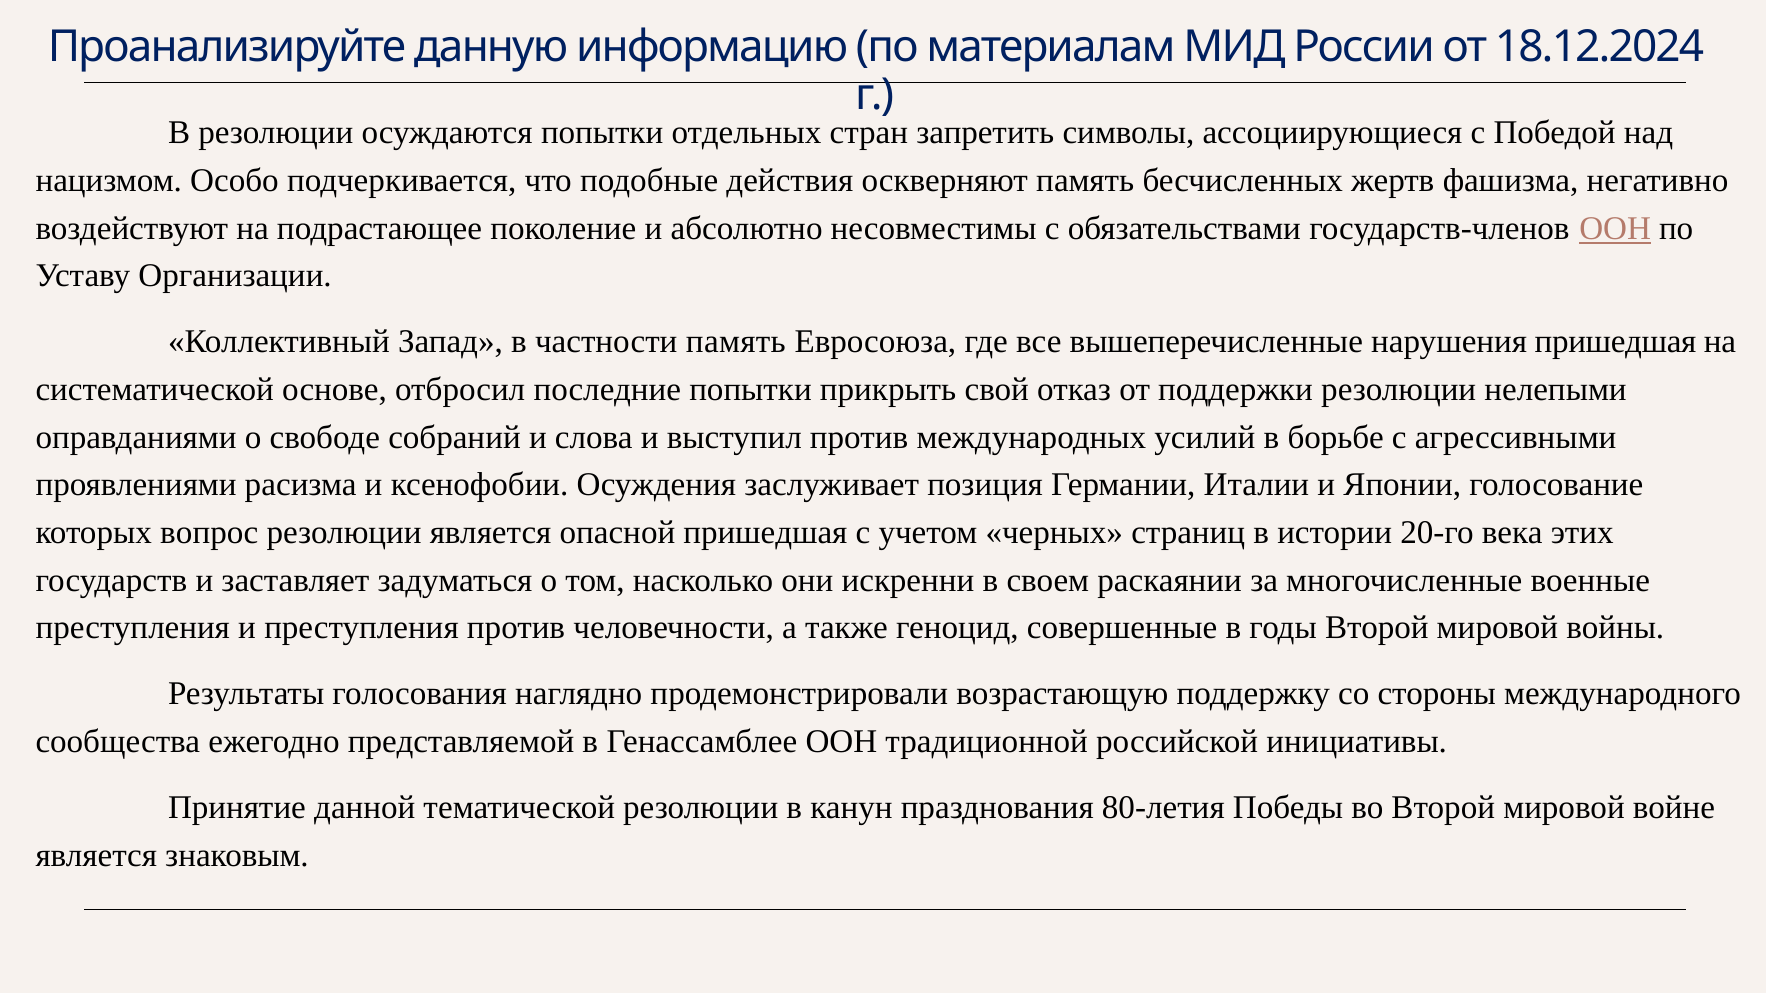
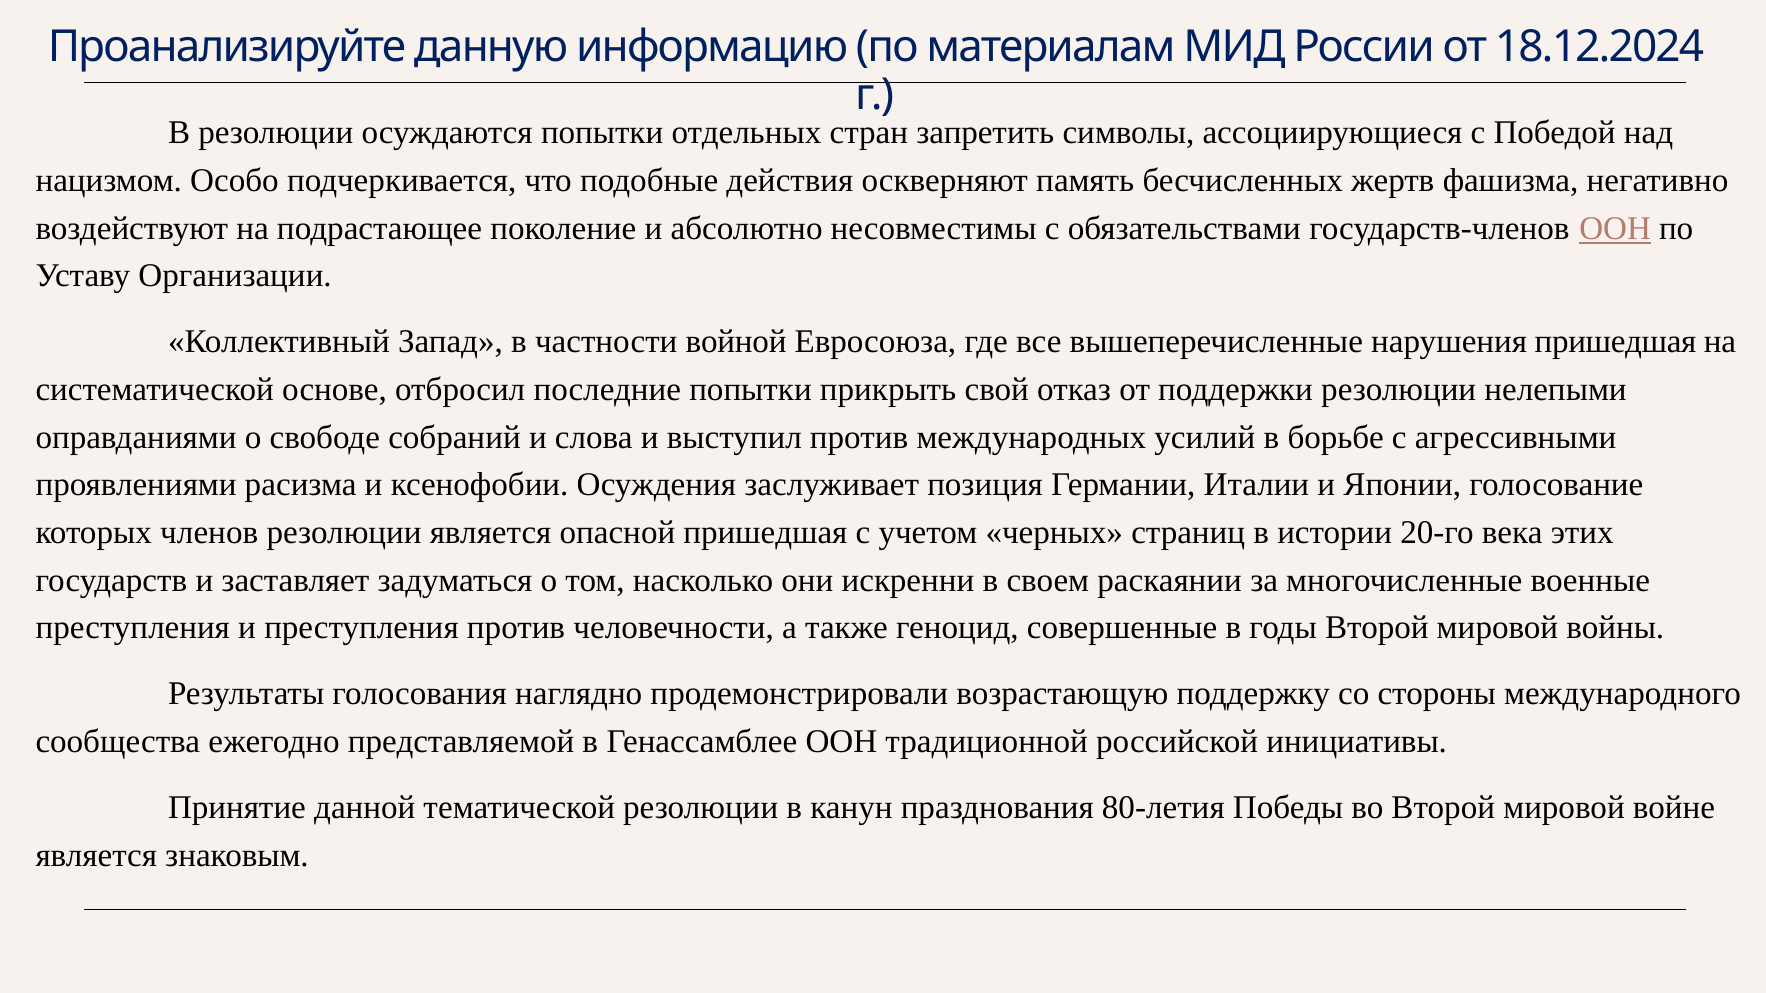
частности память: память -> войной (736, 342)
вопрос: вопрос -> членов (209, 533)
